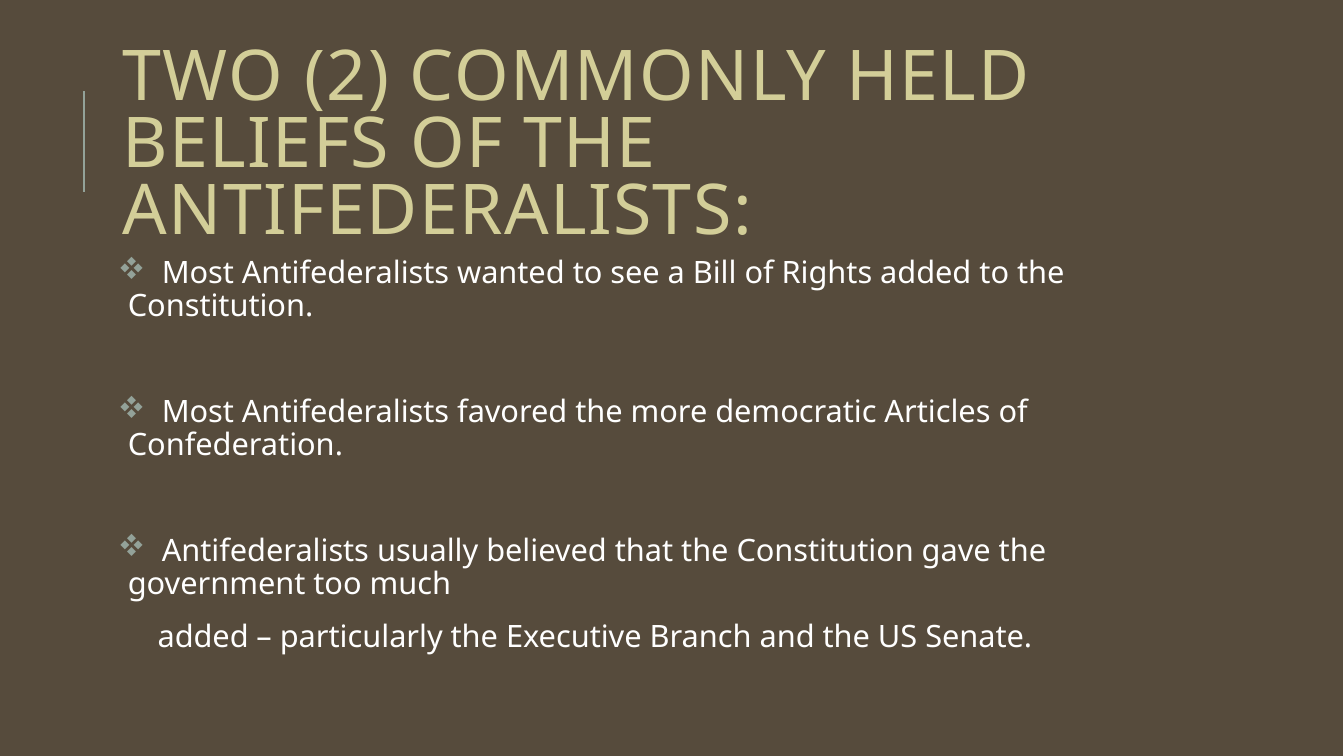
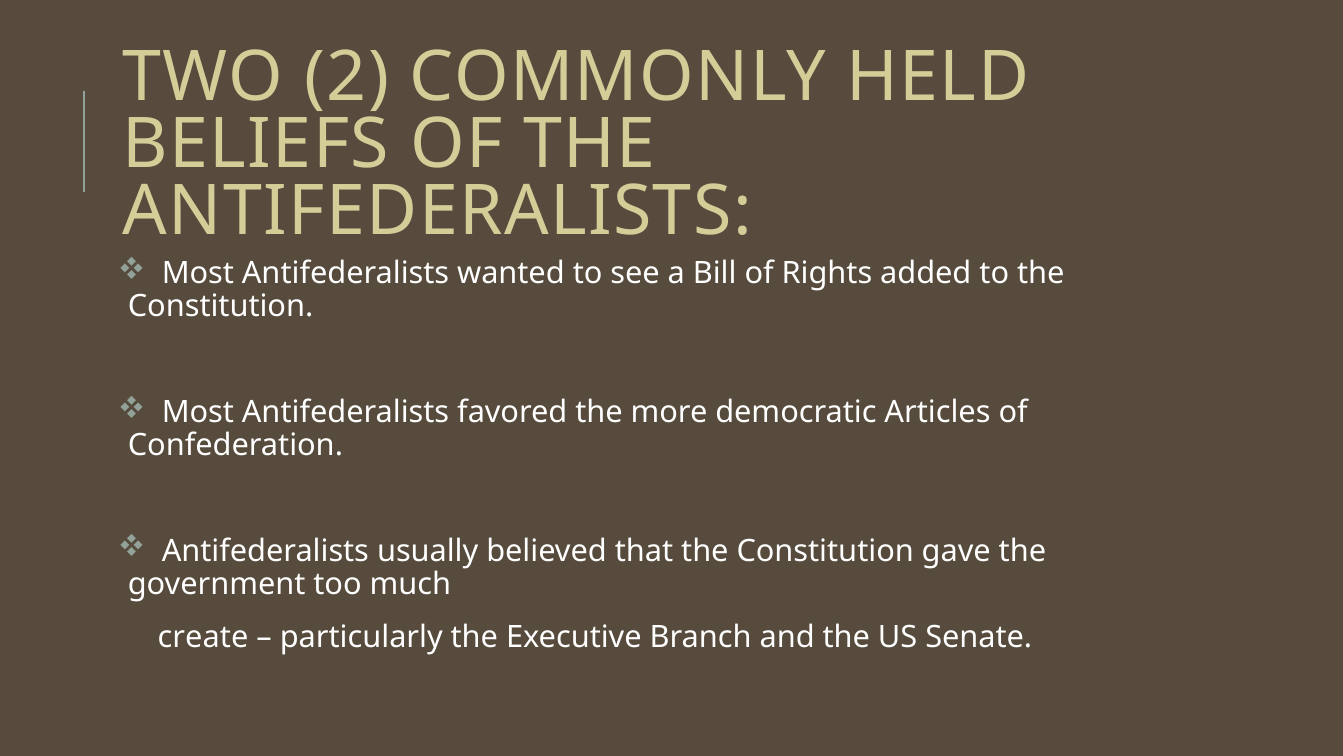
added: added -> create (203, 637)
